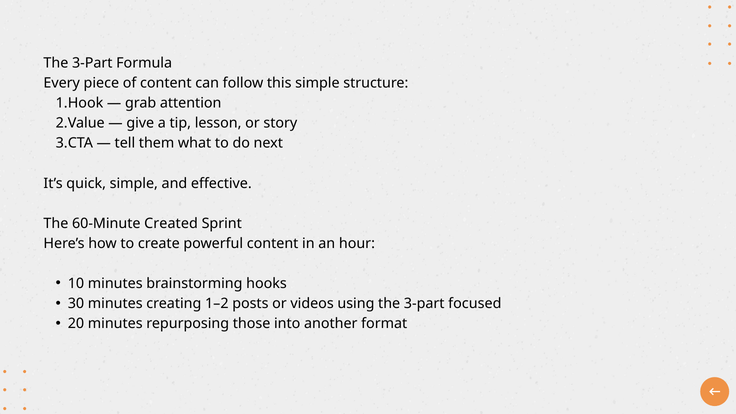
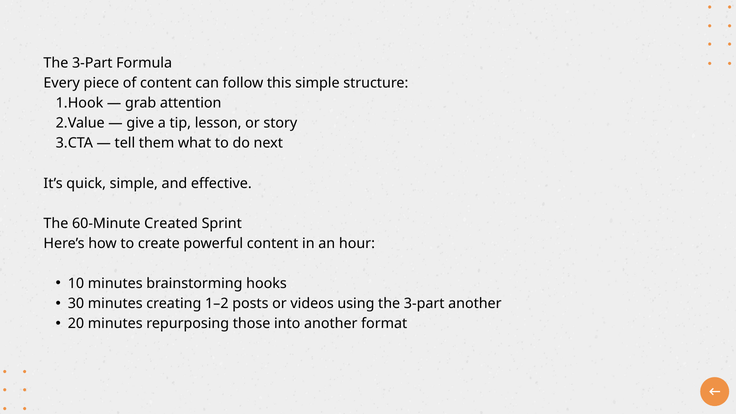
3-part focused: focused -> another (475, 304)
